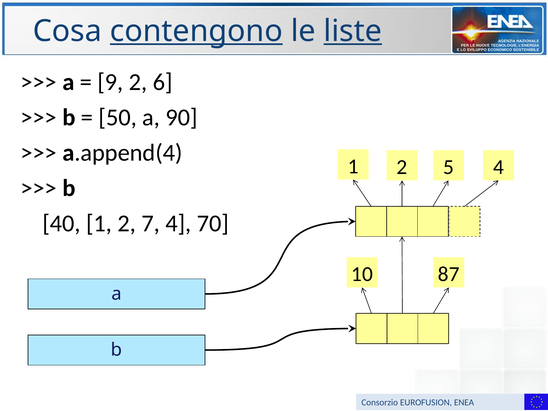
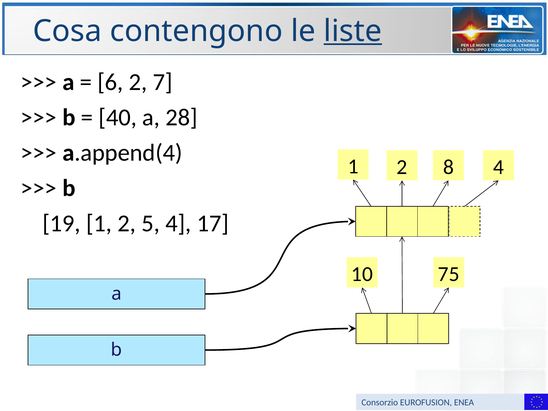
contengono underline: present -> none (196, 31)
9: 9 -> 6 (110, 82)
6: 6 -> 7 (163, 82)
50: 50 -> 40 (118, 118)
90: 90 -> 28 (182, 118)
5: 5 -> 8 (448, 167)
40: 40 -> 19 (62, 223)
7: 7 -> 5 (151, 223)
70: 70 -> 17 (213, 223)
87: 87 -> 75 (449, 274)
